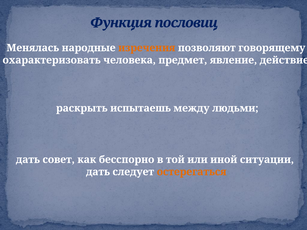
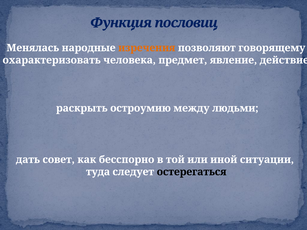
испытаешь: испытаешь -> остроумию (141, 108)
дать: дать -> туда (98, 172)
остерегаться colour: orange -> black (192, 172)
